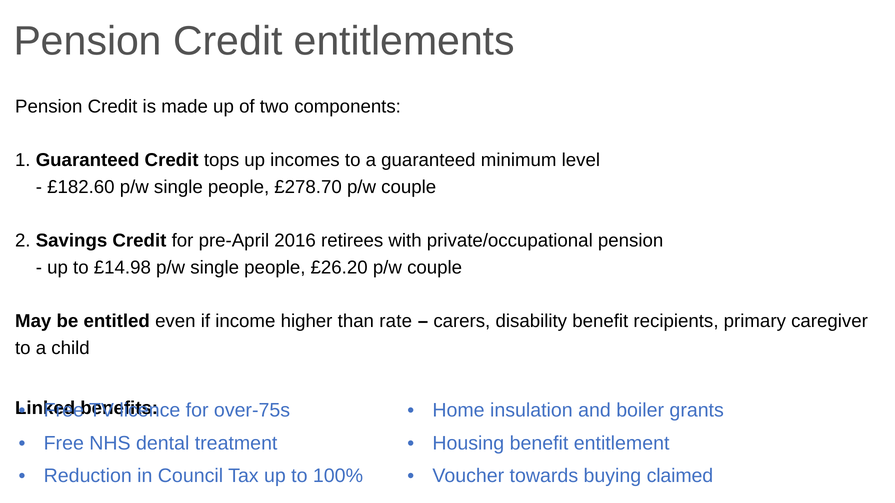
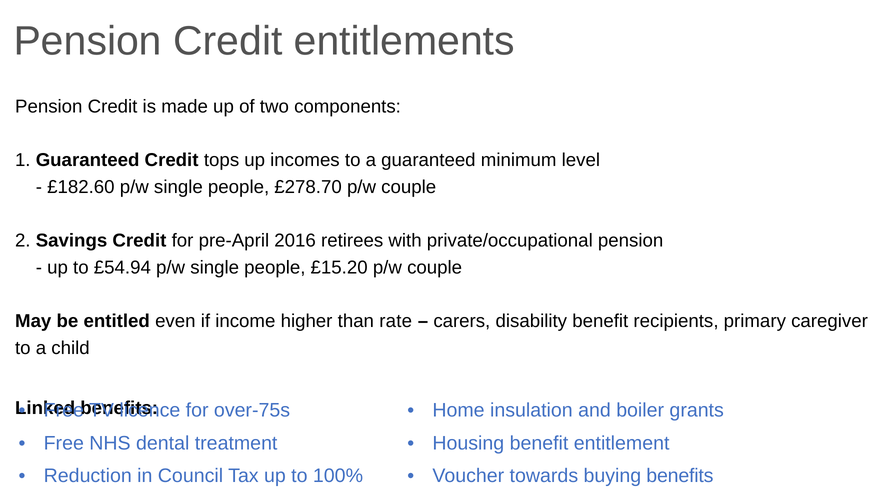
£14.98: £14.98 -> £54.94 (122, 268)
£26.20: £26.20 -> £15.20 (339, 268)
buying claimed: claimed -> benefits (680, 476)
